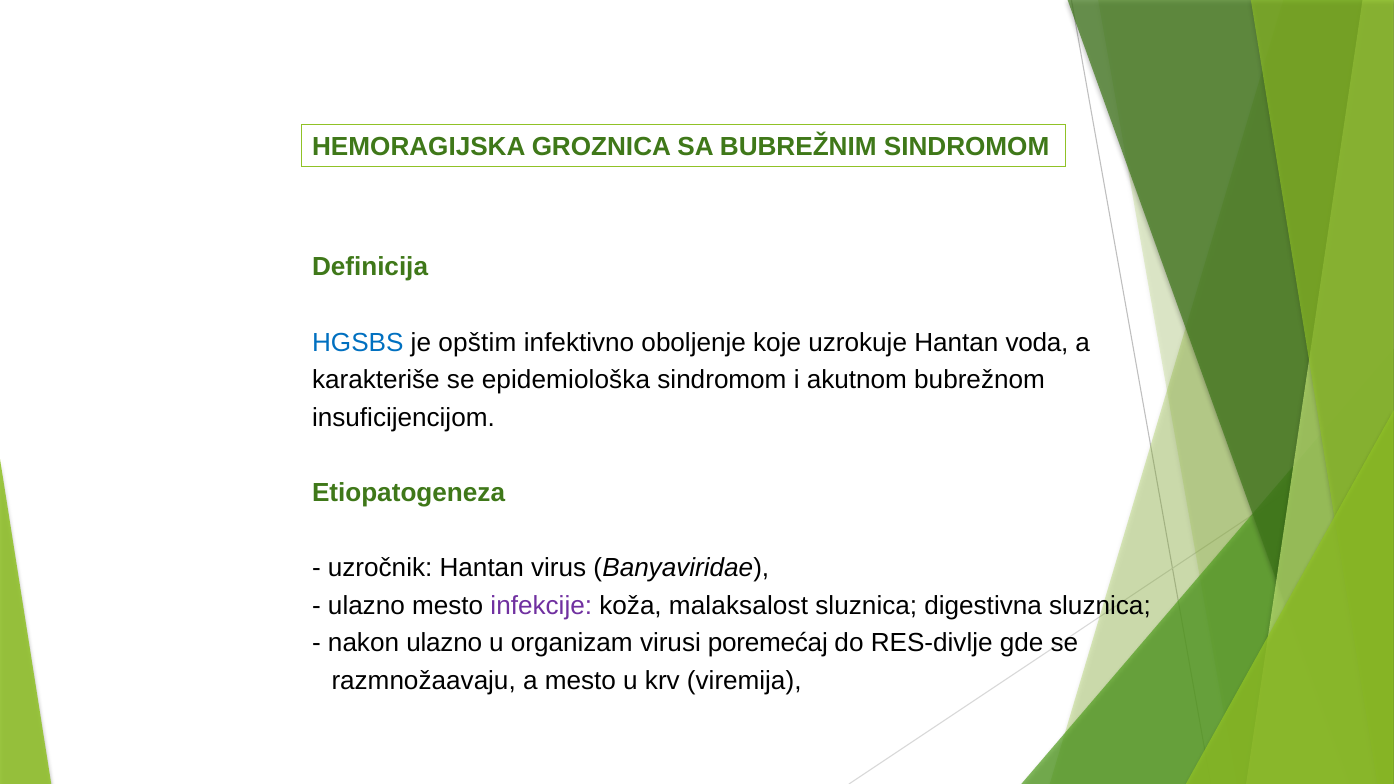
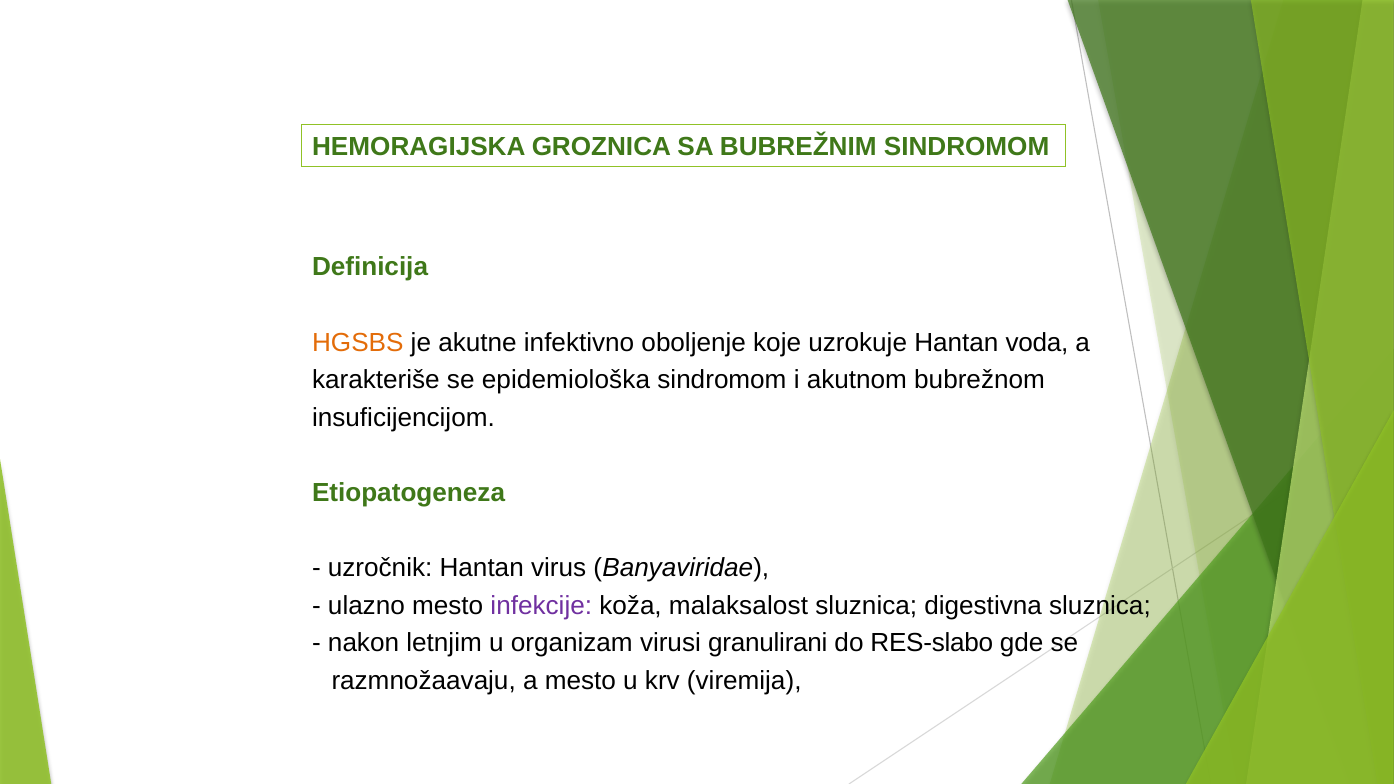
HGSBS colour: blue -> orange (358, 342)
opštim: opštim -> akutne (478, 342)
nakon ulazno: ulazno -> letnjim (444, 643)
poremećaj: poremećaj -> granulirani (768, 643)
RES-divlje: RES-divlje -> RES-slabo (932, 643)
